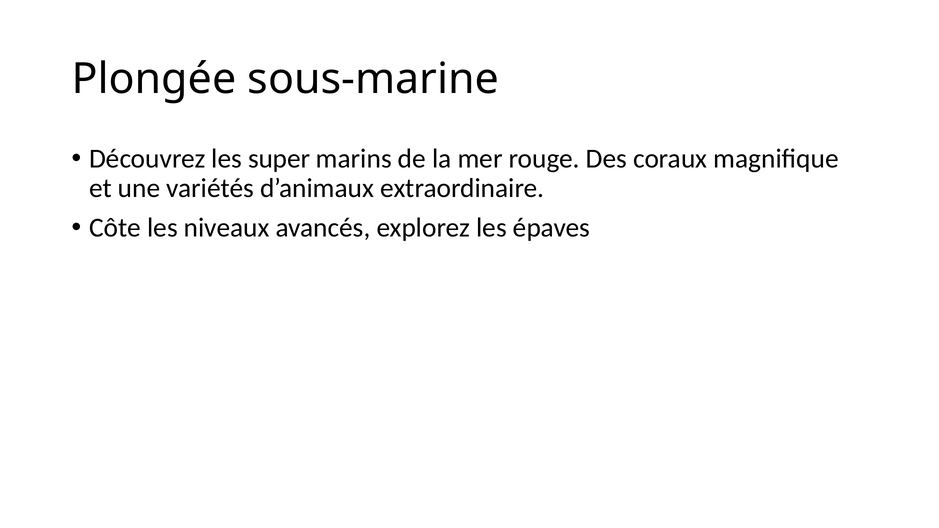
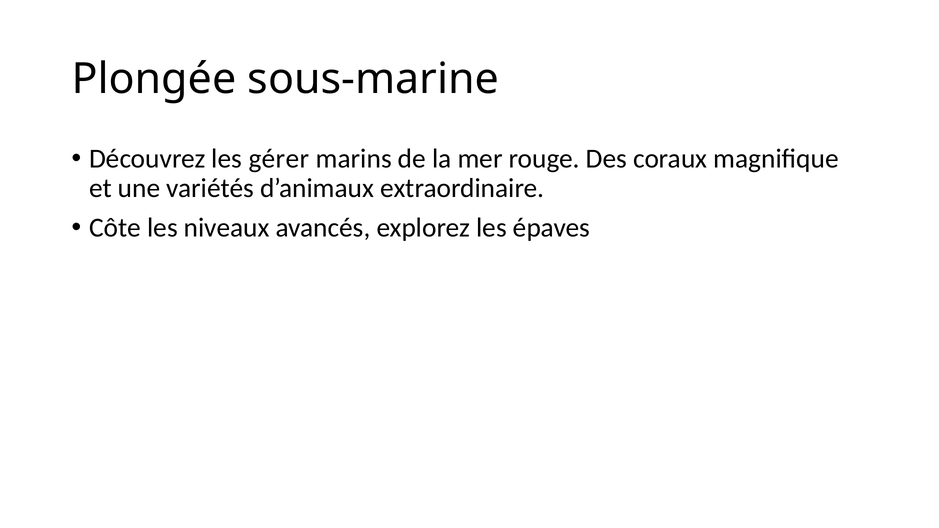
super: super -> gérer (279, 159)
